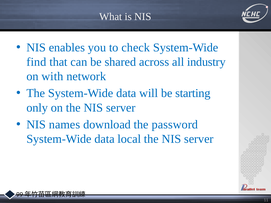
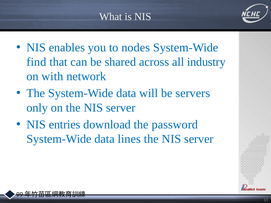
check: check -> nodes (136, 48)
starting: starting -> servers (193, 93)
names: names -> entries (65, 125)
local: local -> lines (129, 139)
